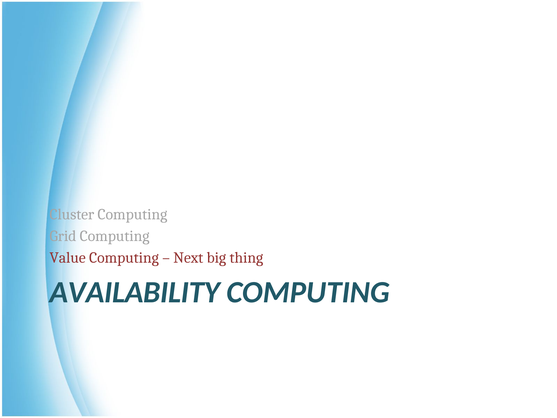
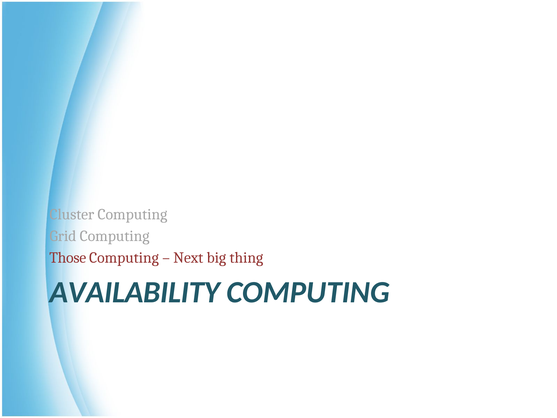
Value: Value -> Those (68, 257)
